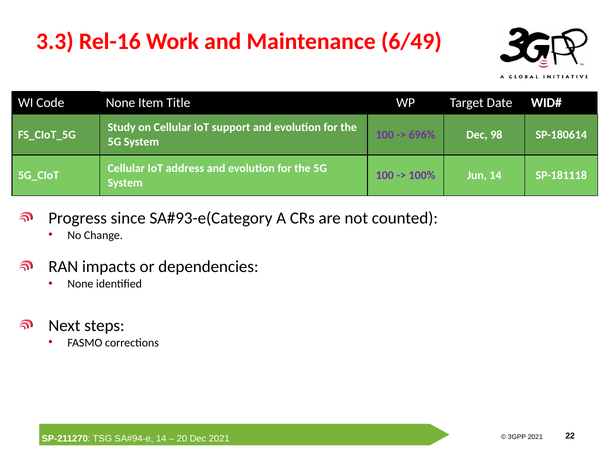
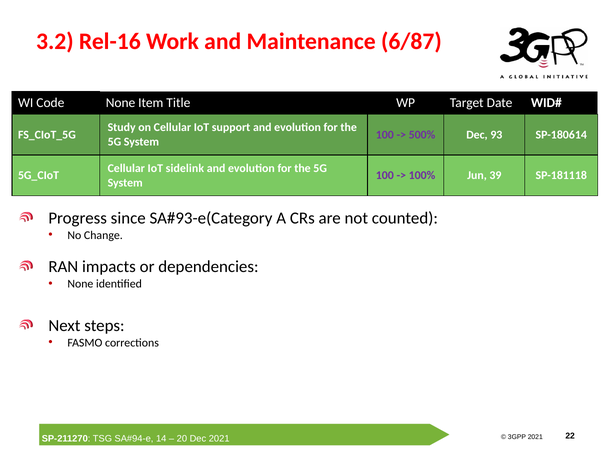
3.3: 3.3 -> 3.2 (55, 42)
6/49: 6/49 -> 6/87 (411, 42)
696%: 696% -> 500% (422, 135)
98: 98 -> 93 (496, 135)
address: address -> sidelink (185, 168)
Jun 14: 14 -> 39 (495, 175)
